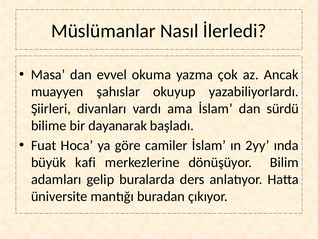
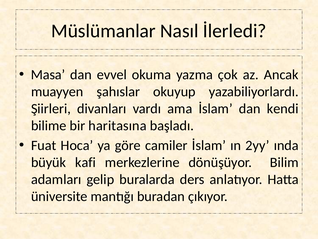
sürdü: sürdü -> kendi (283, 108)
dayanarak: dayanarak -> haritasına (118, 125)
